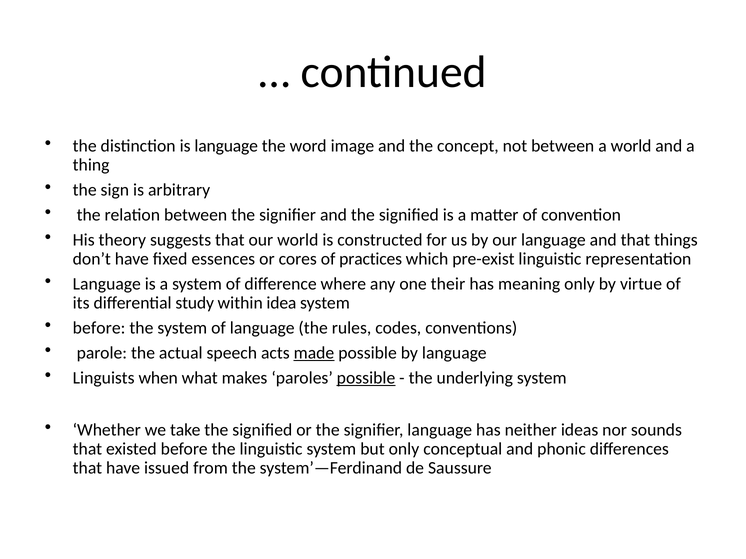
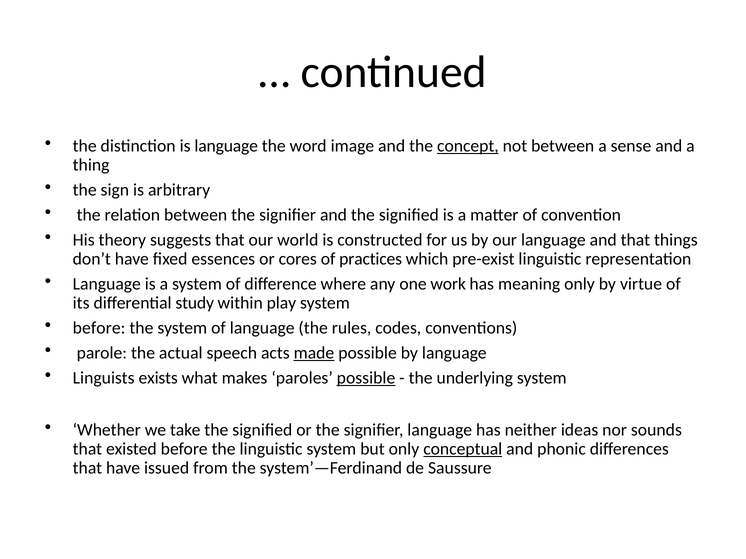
concept underline: none -> present (468, 146)
a world: world -> sense (631, 146)
their: their -> work (448, 284)
idea: idea -> play (281, 303)
when: when -> exists (158, 378)
conceptual underline: none -> present (463, 449)
